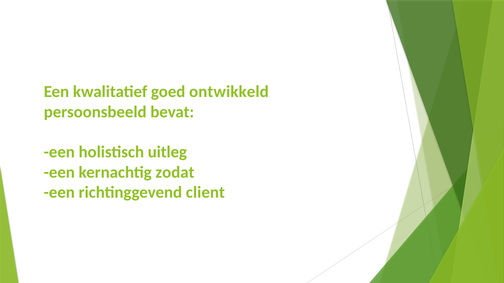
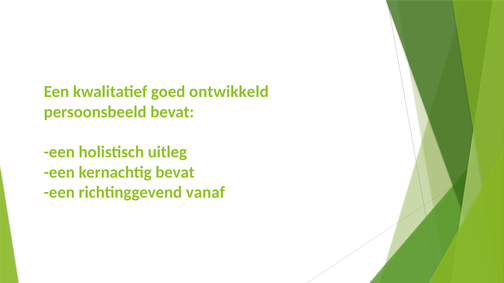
kernachtig zodat: zodat -> bevat (175, 173)
client: client -> vanaf (205, 193)
